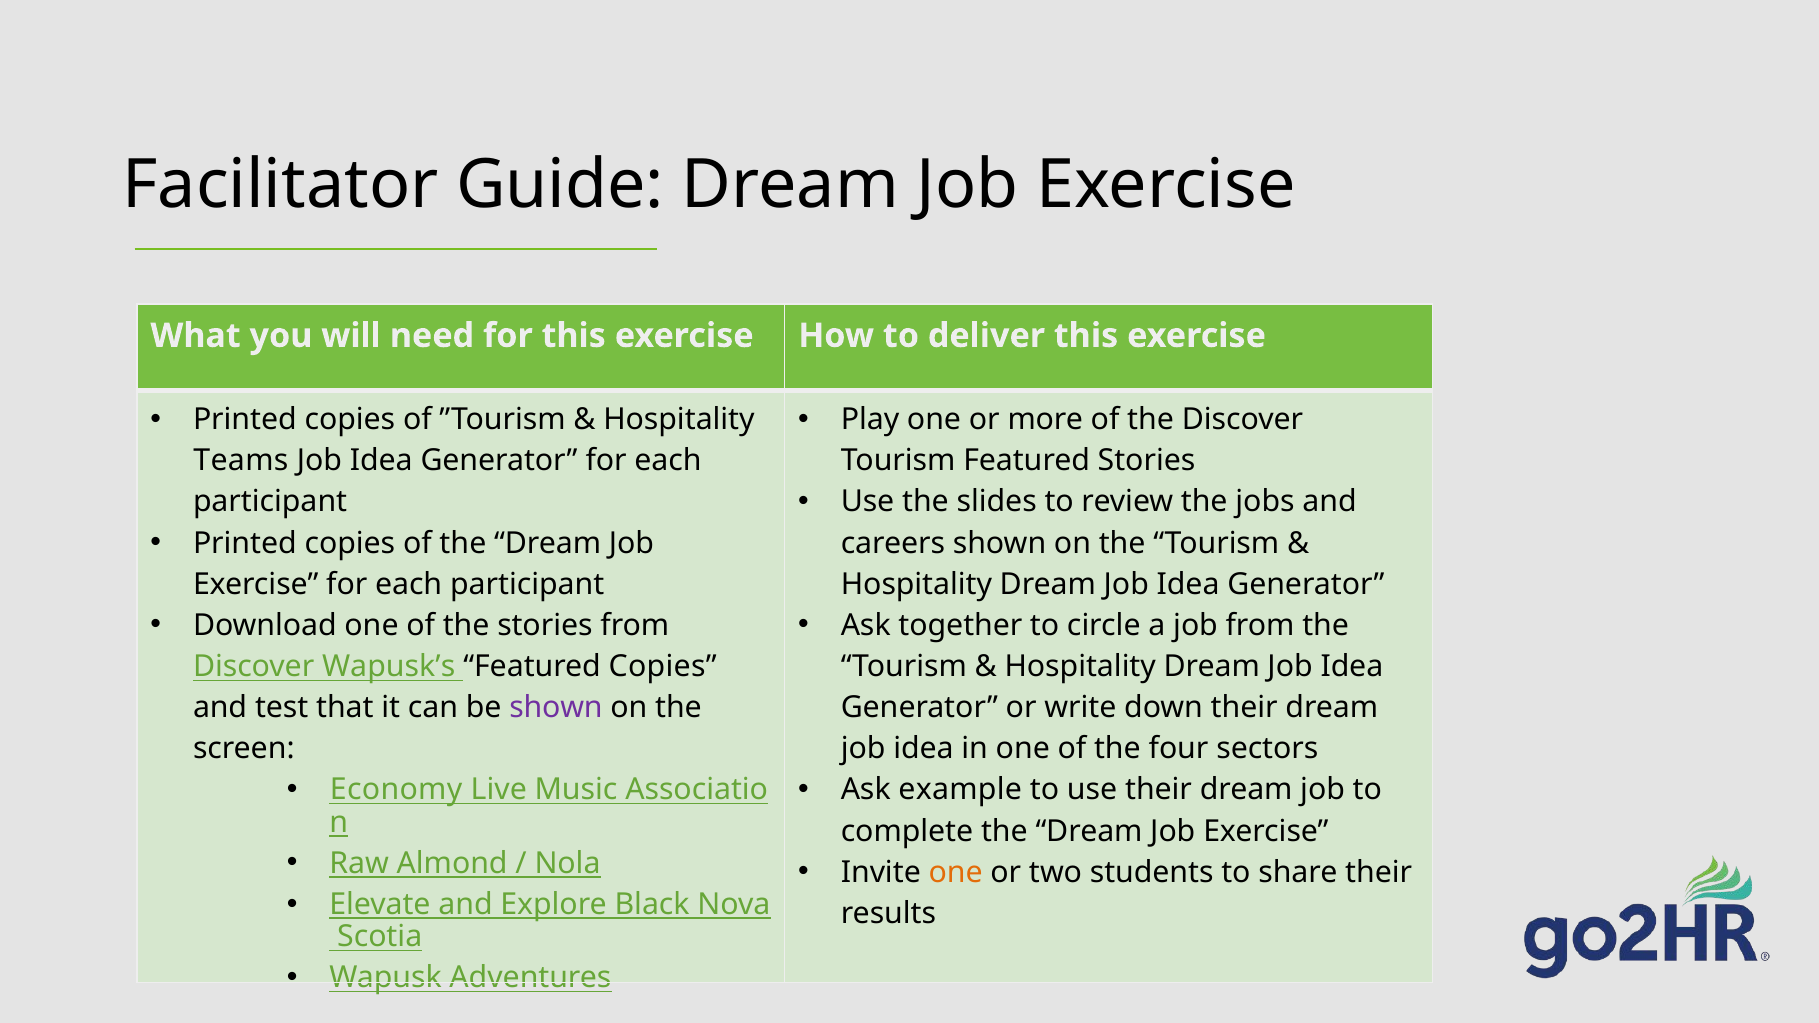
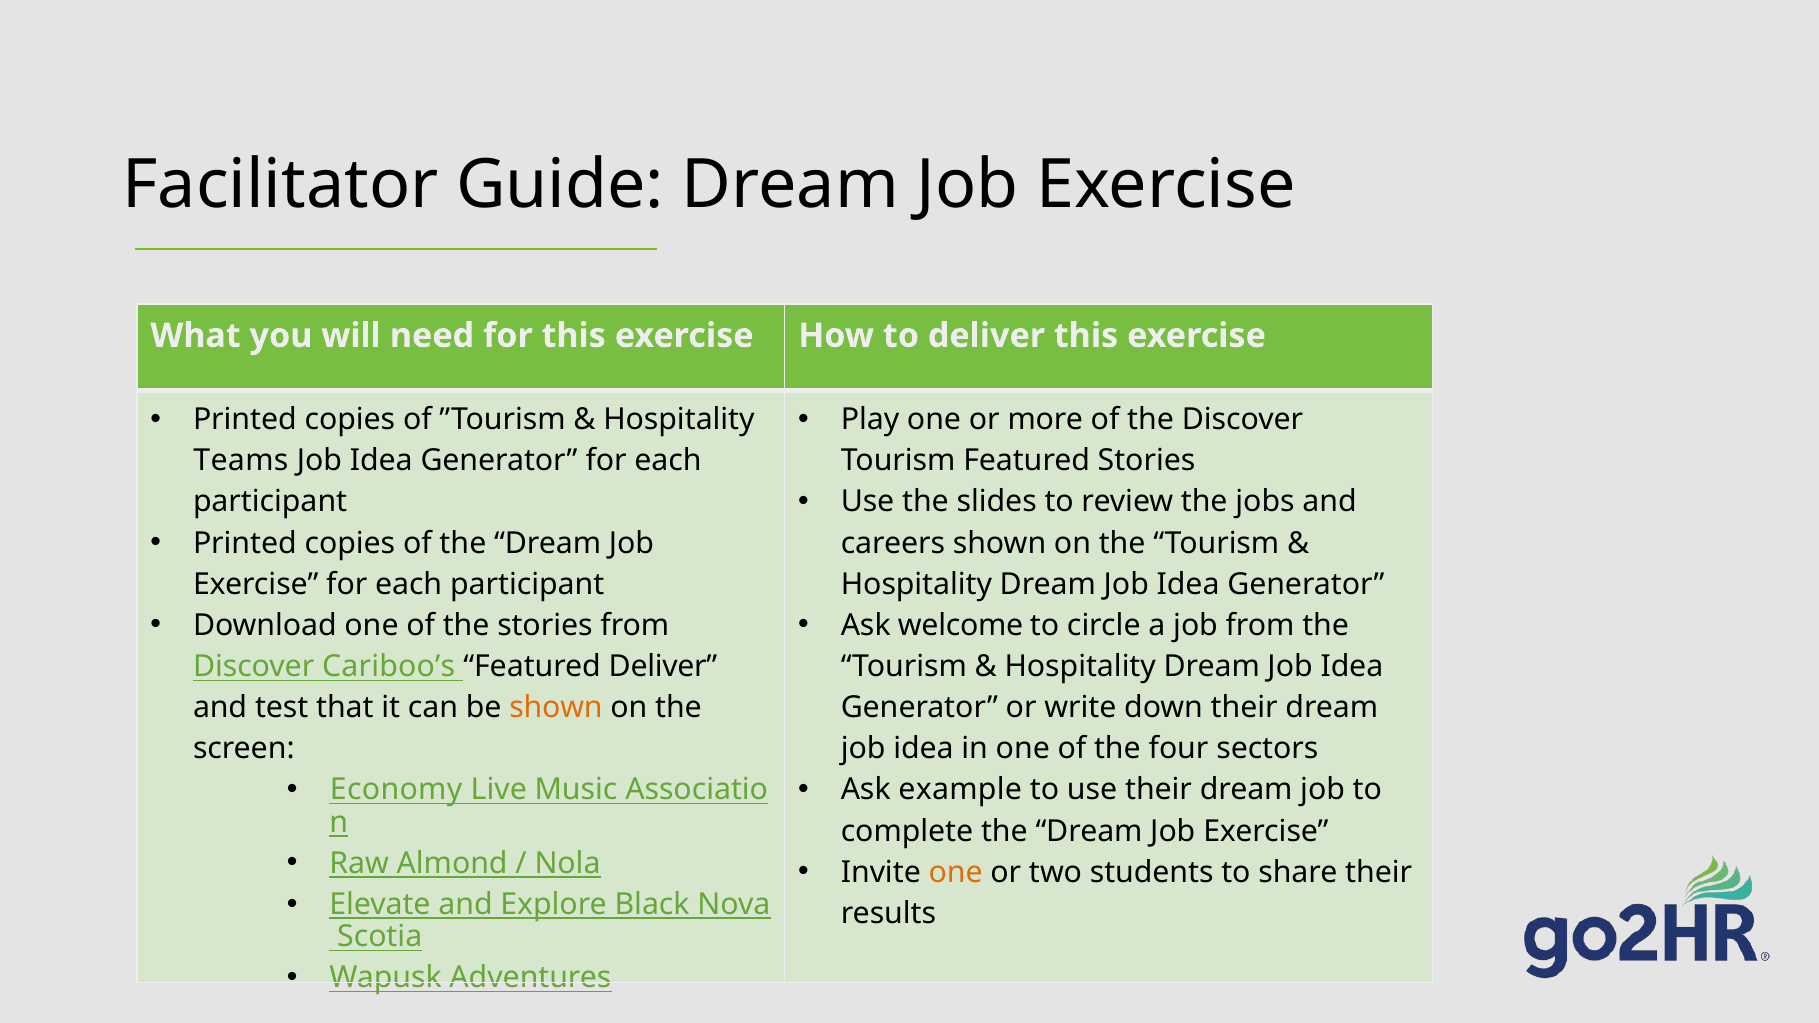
together: together -> welcome (961, 625)
Wapusk’s: Wapusk’s -> Cariboo’s (389, 667)
Featured Copies: Copies -> Deliver (663, 667)
shown colour: purple -> orange (556, 708)
